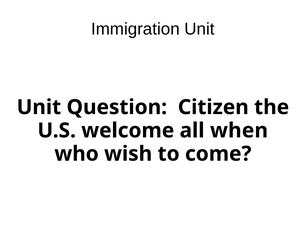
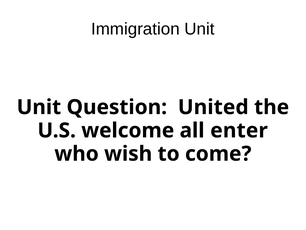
Citizen: Citizen -> United (213, 107)
when: when -> enter (239, 130)
